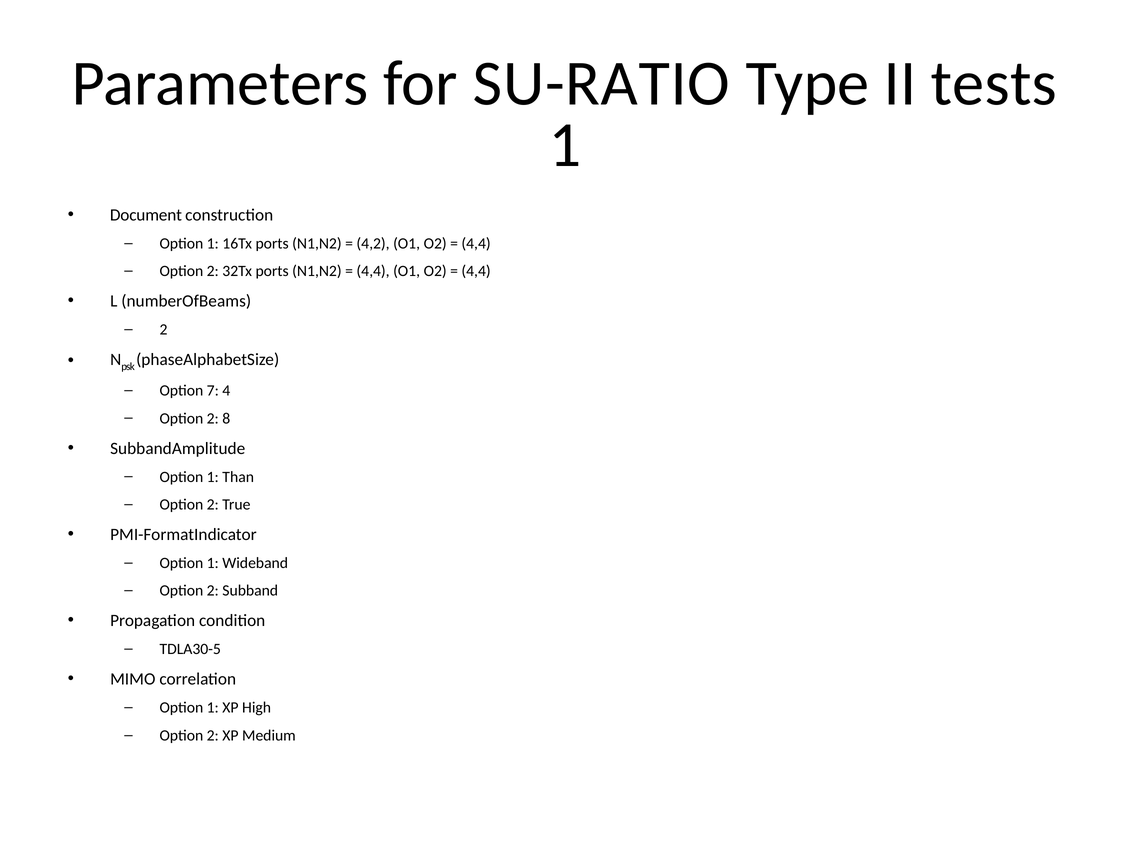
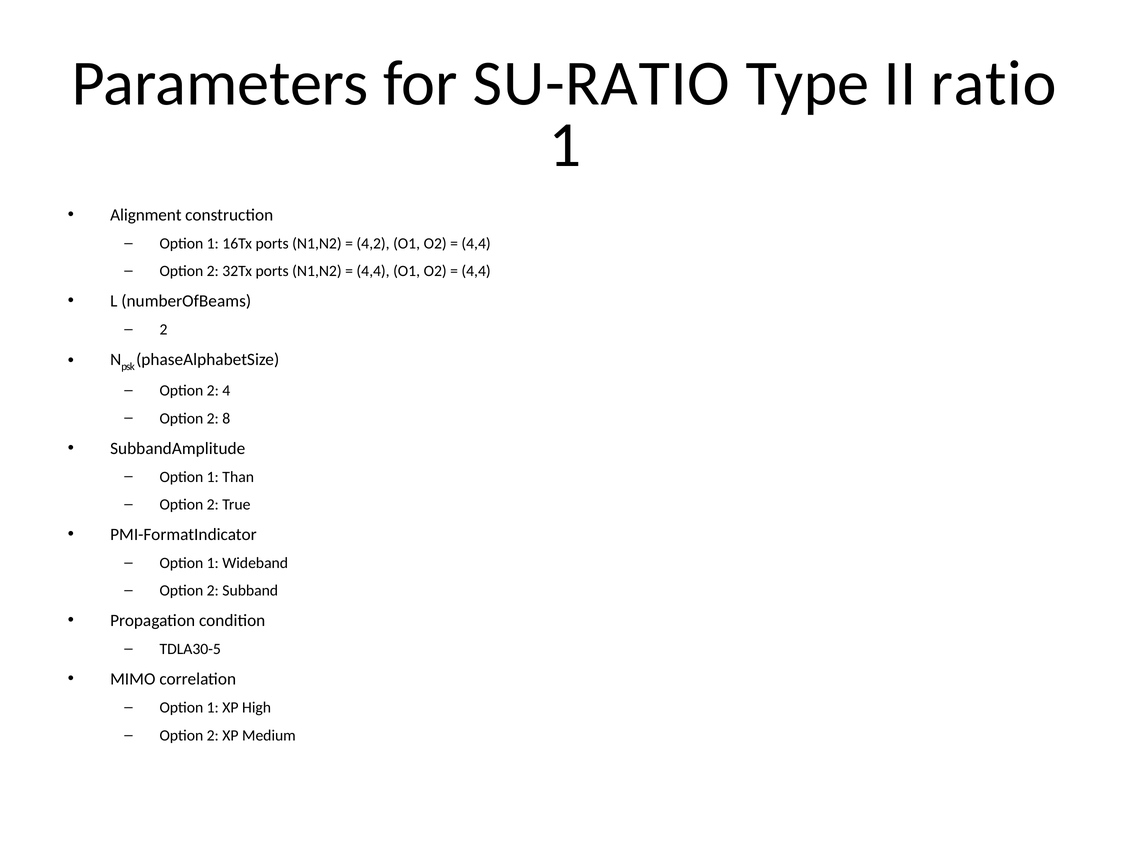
tests: tests -> ratio (994, 83)
Document: Document -> Alignment (146, 215)
7: 7 -> 2 (213, 390)
